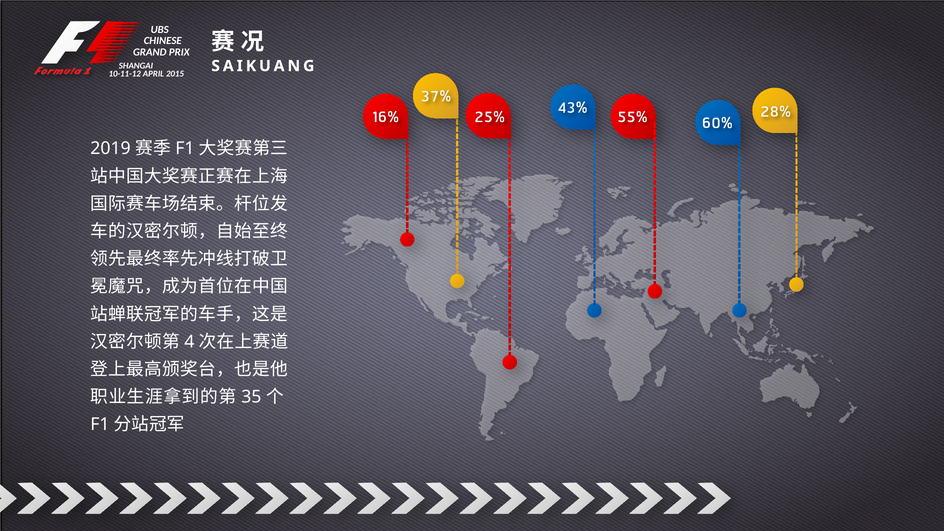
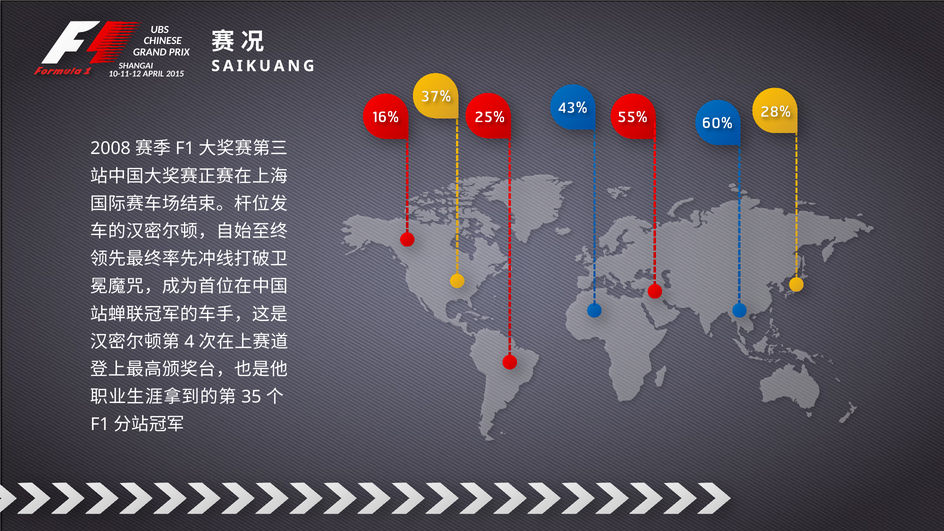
2019: 2019 -> 2008 (111, 149)
